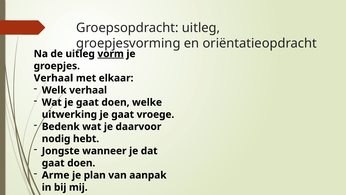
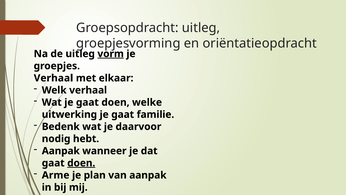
vroege: vroege -> familie (155, 114)
Jongste: Jongste -> Aanpak (61, 151)
doen underline: none -> present (81, 163)
